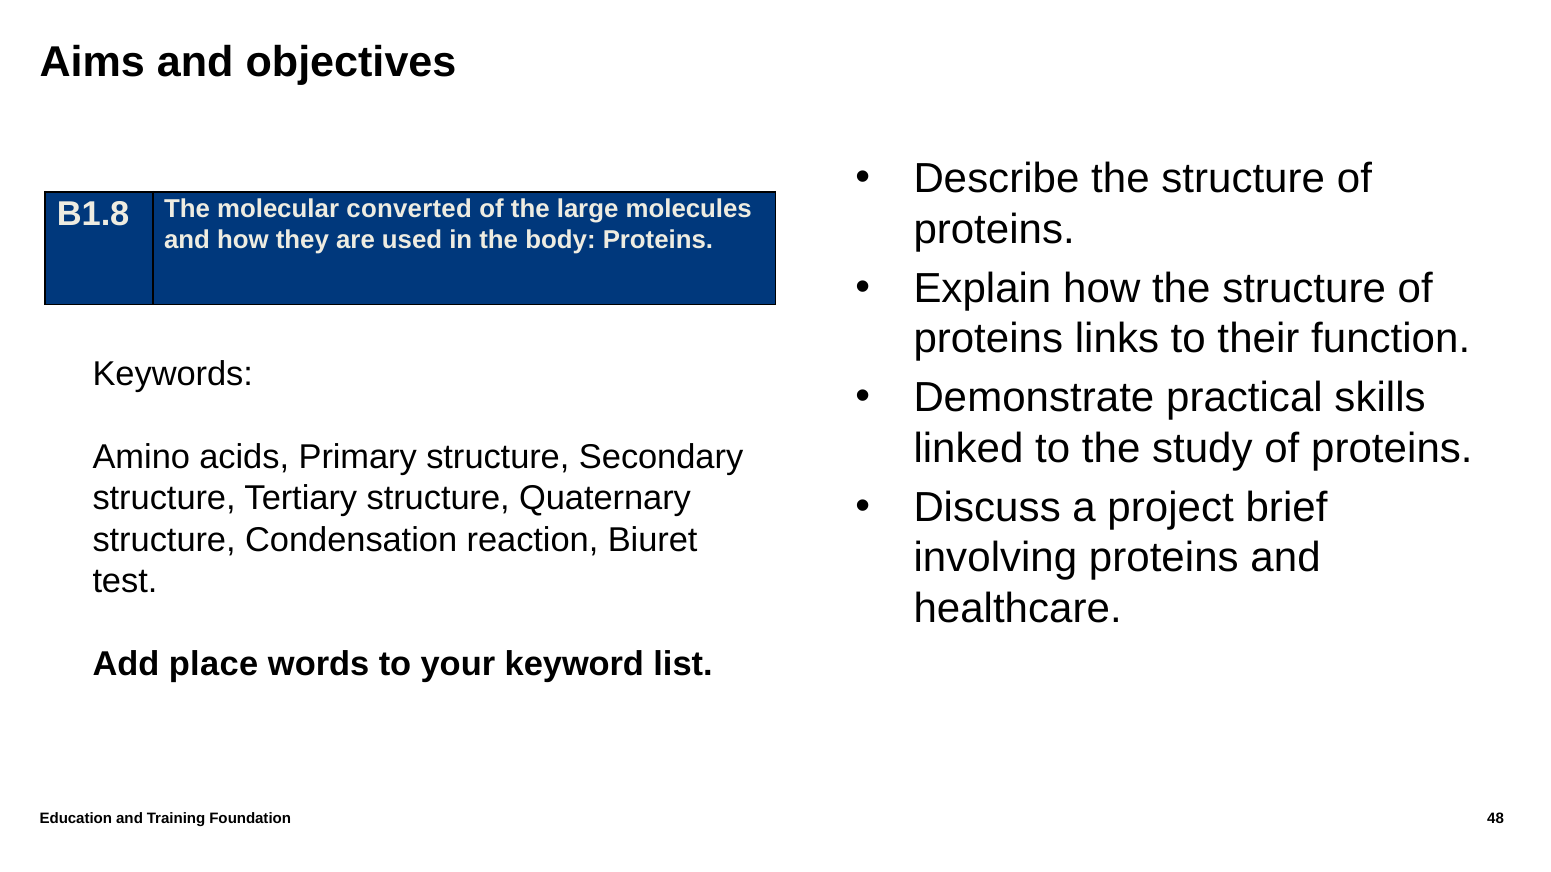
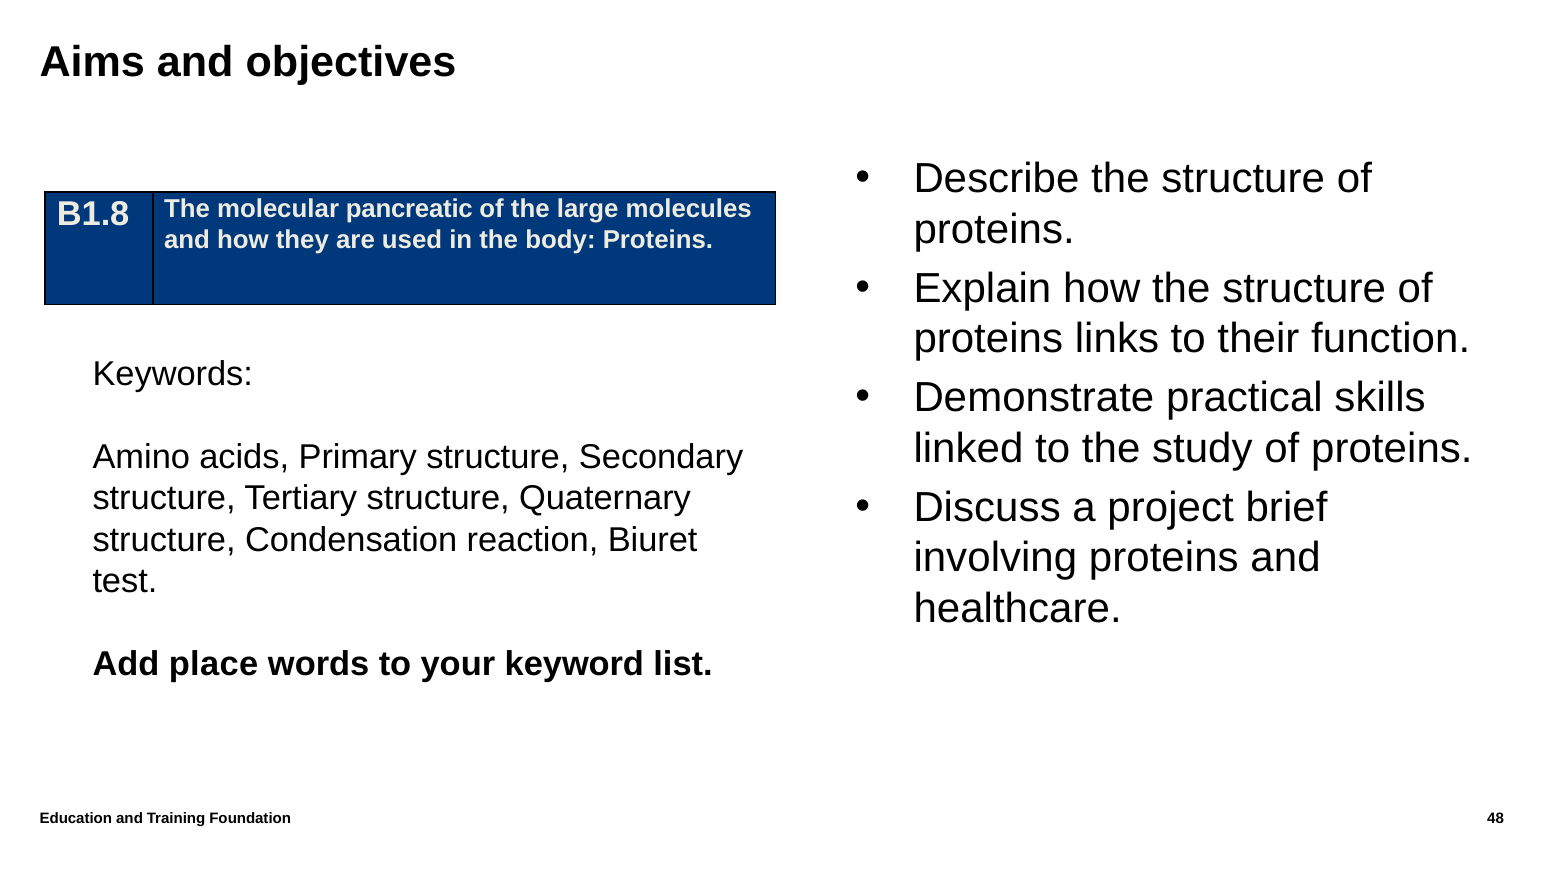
converted: converted -> pancreatic (409, 209)
